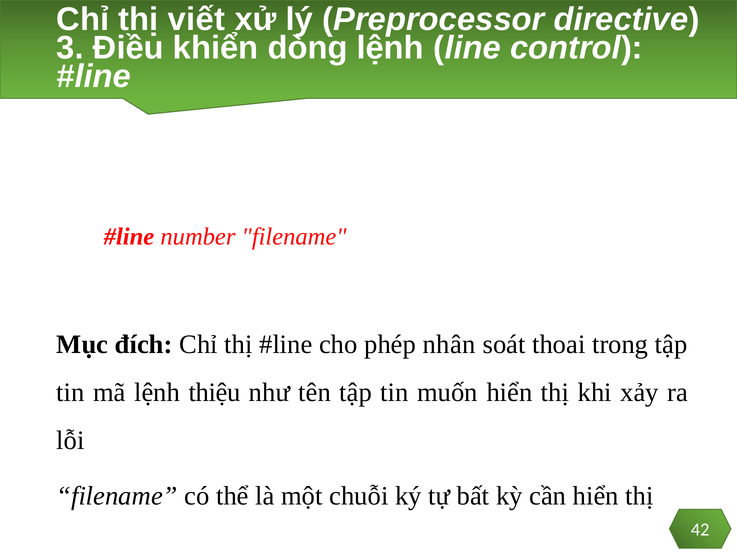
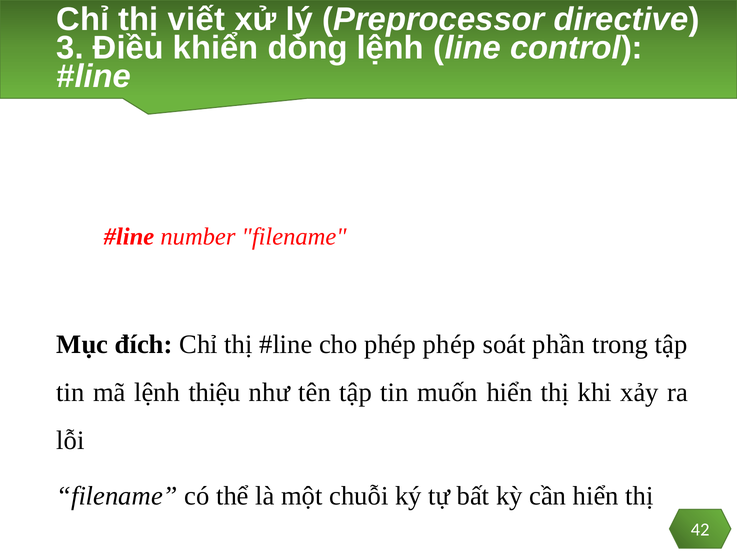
phép nhân: nhân -> phép (449, 344)
thoai: thoai -> phần (559, 344)
